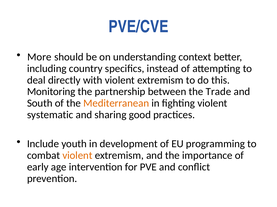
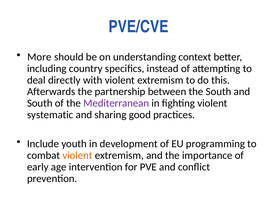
Monitoring: Monitoring -> Afterwards (51, 92)
the Trade: Trade -> South (219, 92)
Mediterranean colour: orange -> purple (116, 104)
